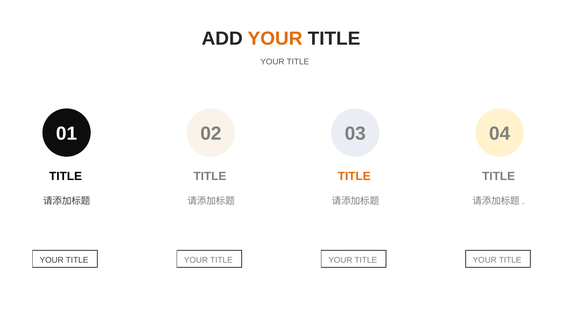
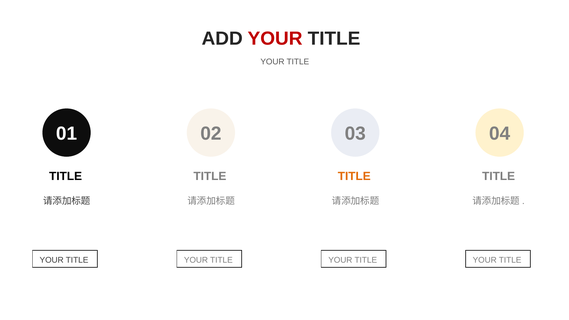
YOUR colour: orange -> red (275, 39)
